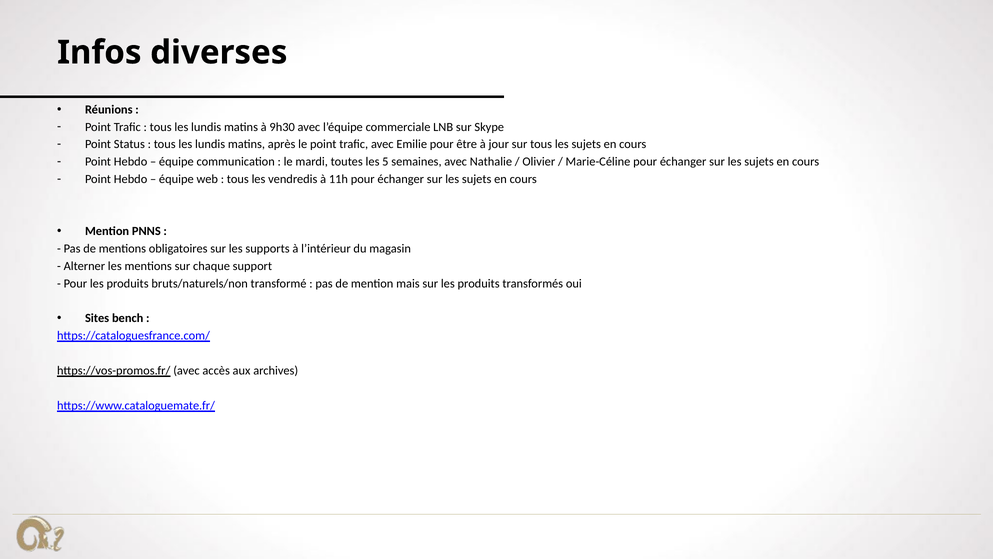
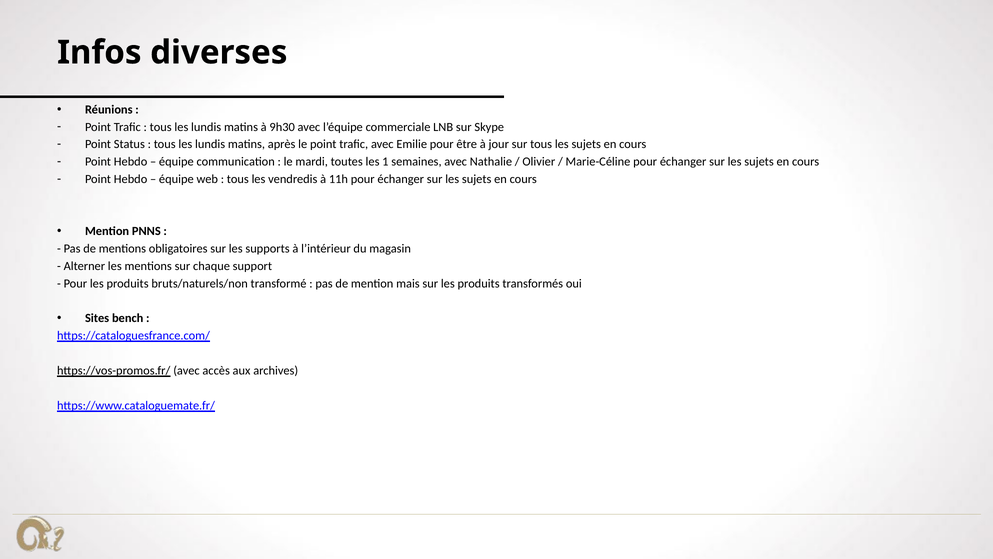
5: 5 -> 1 (385, 162)
